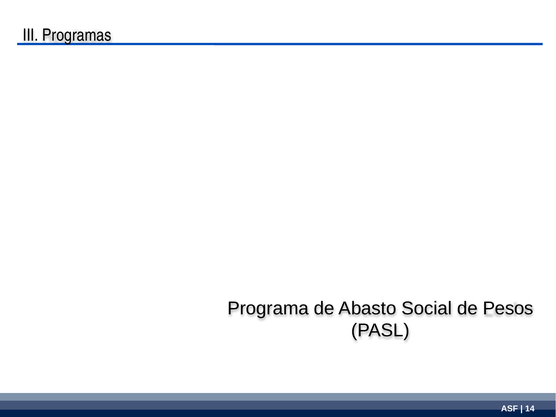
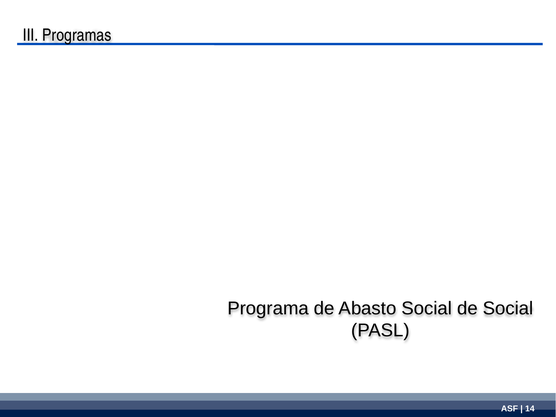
de Pesos: Pesos -> Social (508, 308)
